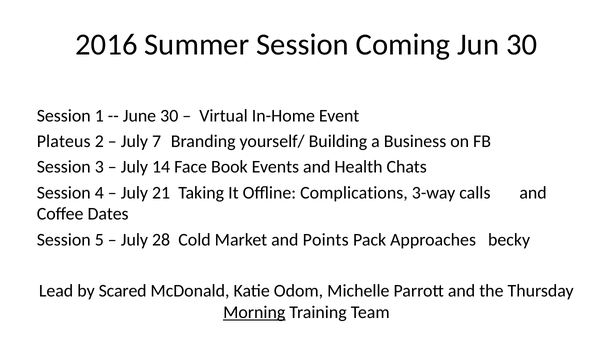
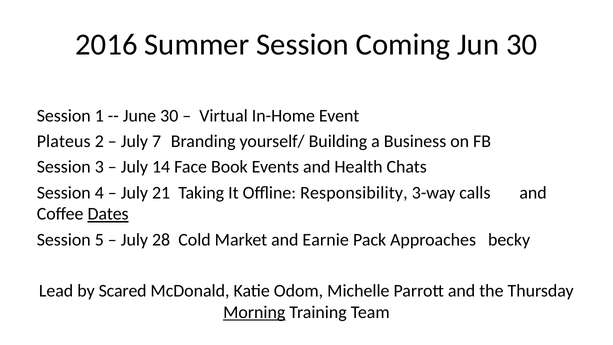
Complications: Complications -> Responsibility (354, 193)
Dates underline: none -> present (108, 214)
Points: Points -> Earnie (326, 240)
